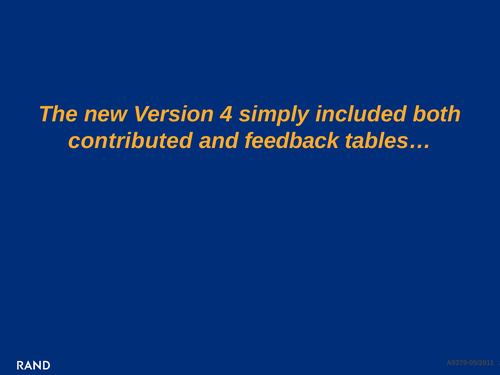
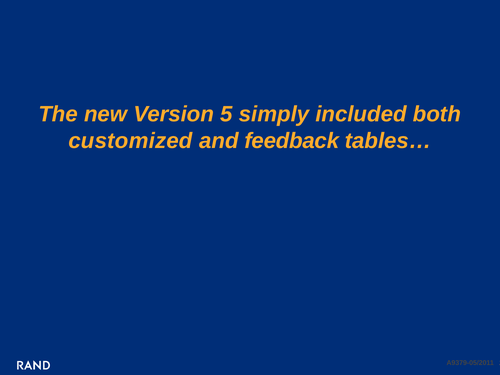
4: 4 -> 5 (226, 114)
contributed: contributed -> customized (130, 141)
